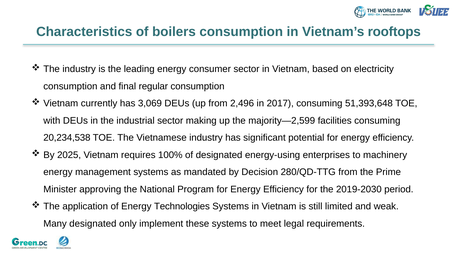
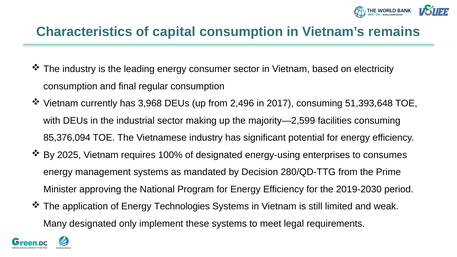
boilers: boilers -> capital (174, 32)
rooftops: rooftops -> remains (394, 32)
3,069: 3,069 -> 3,968 (150, 103)
20,234,538: 20,234,538 -> 85,376,094 (67, 138)
machinery: machinery -> consumes (385, 155)
